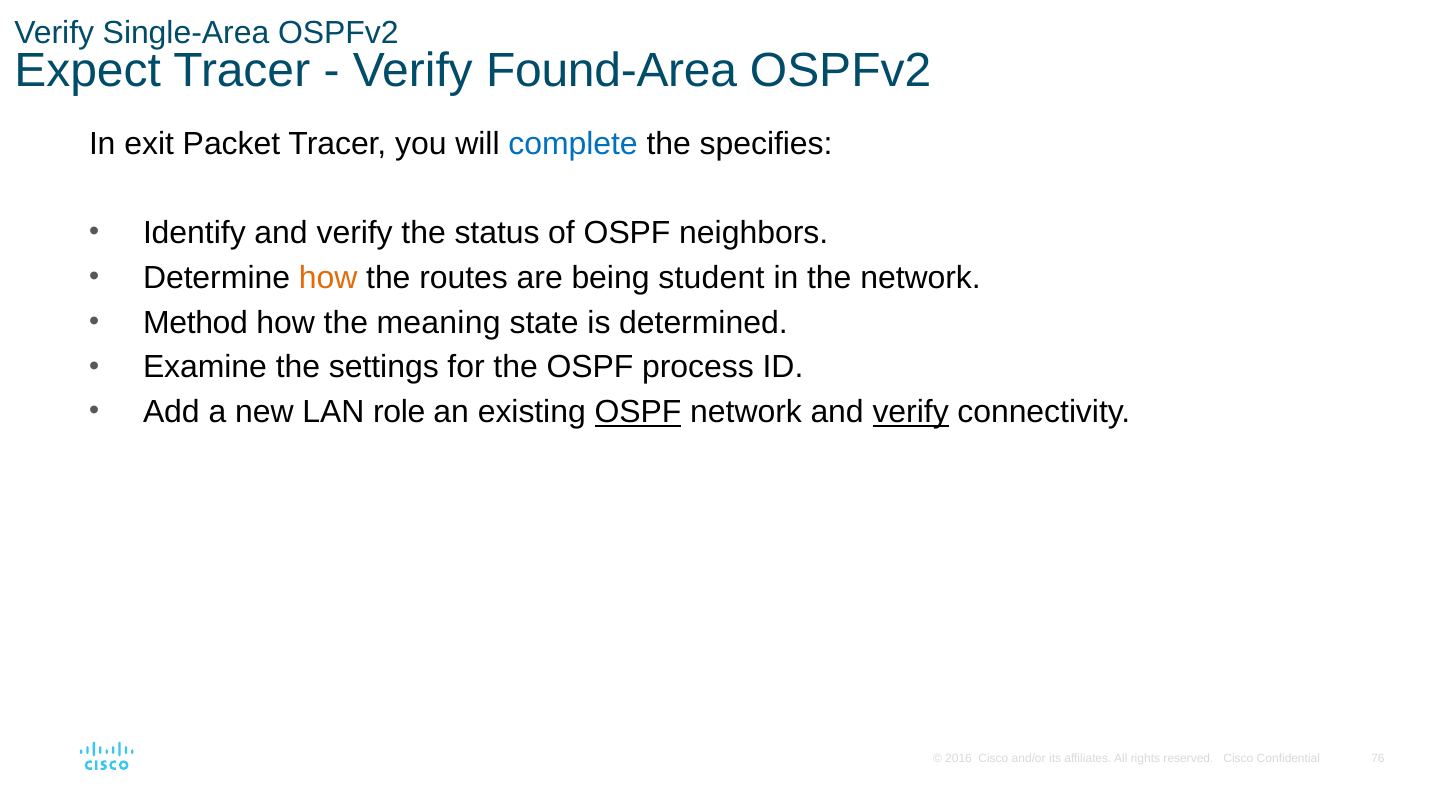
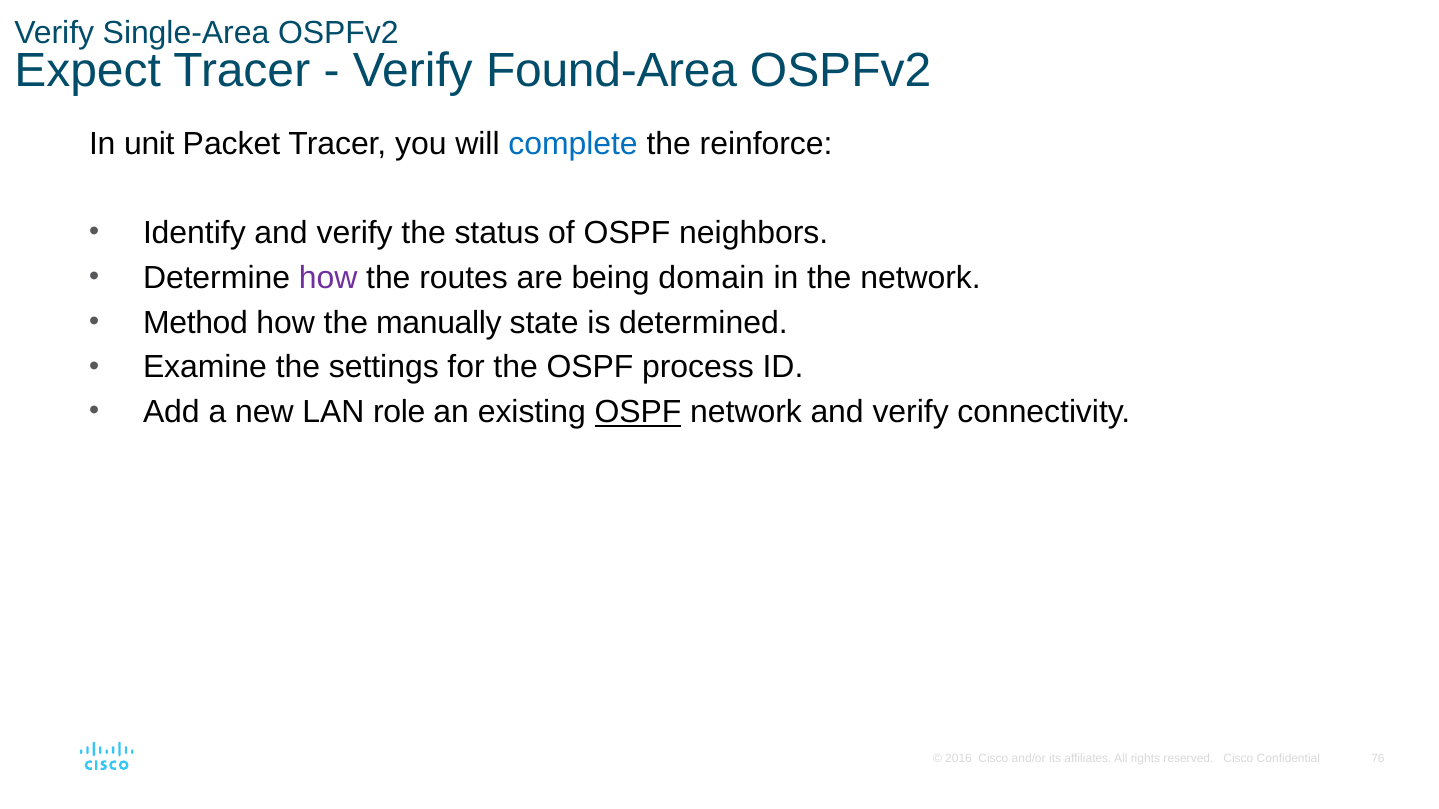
exit: exit -> unit (149, 144)
specifies: specifies -> reinforce (766, 144)
how colour: orange -> purple (328, 278)
student: student -> domain (711, 278)
meaning: meaning -> manually (439, 323)
verify underline: present -> none (911, 412)
